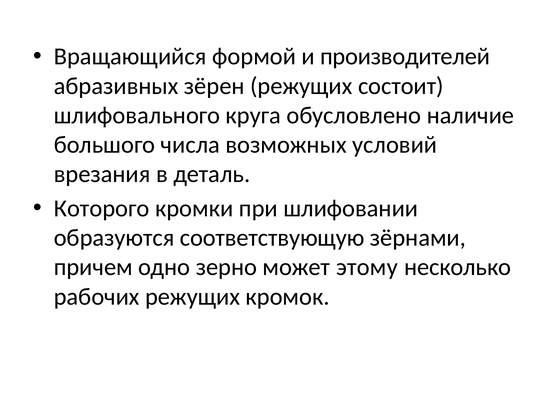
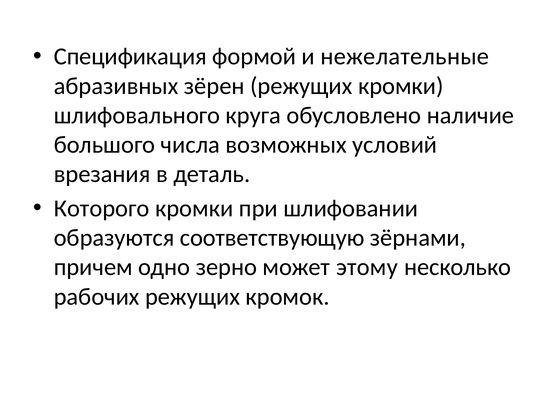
Вращающийся: Вращающийся -> Спецификация (130, 57)
производителей: производителей -> нежелательные (405, 57)
режущих состоит: состоит -> кромки (401, 86)
